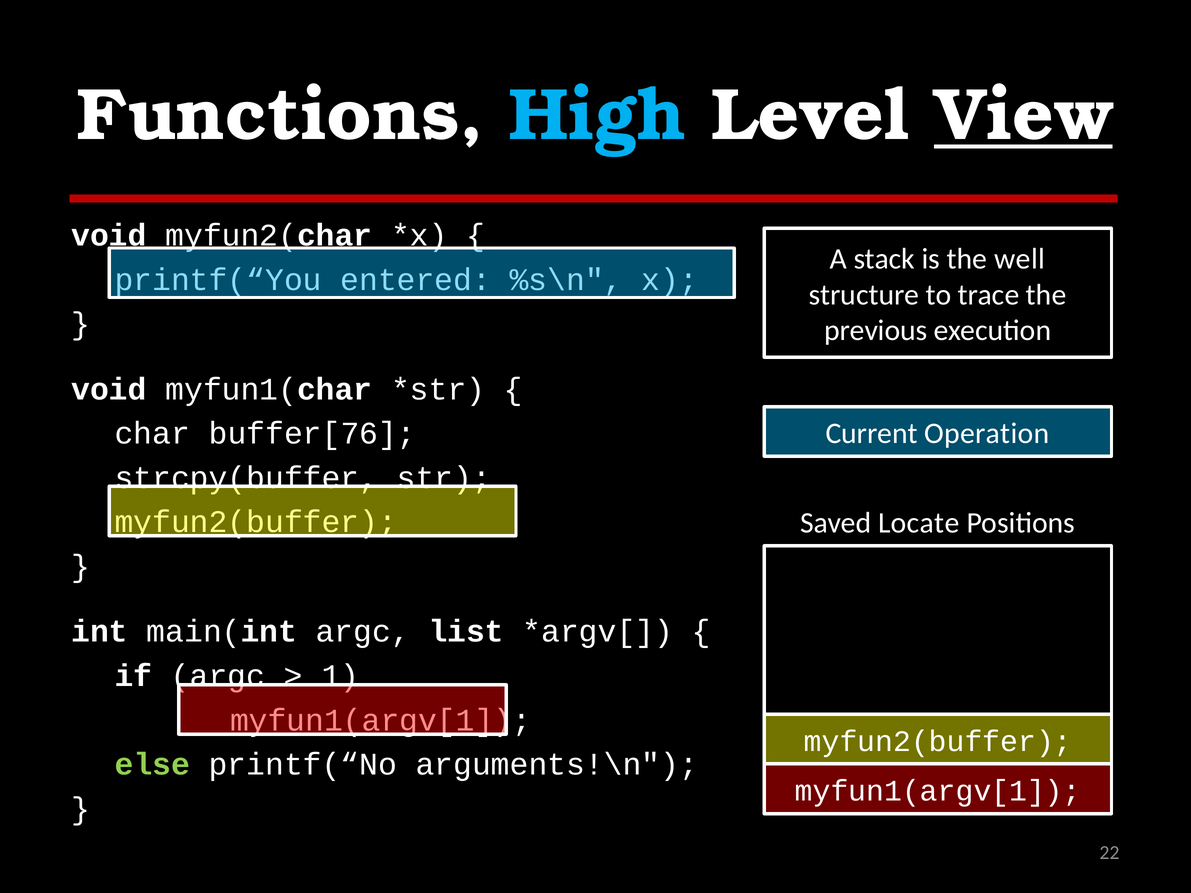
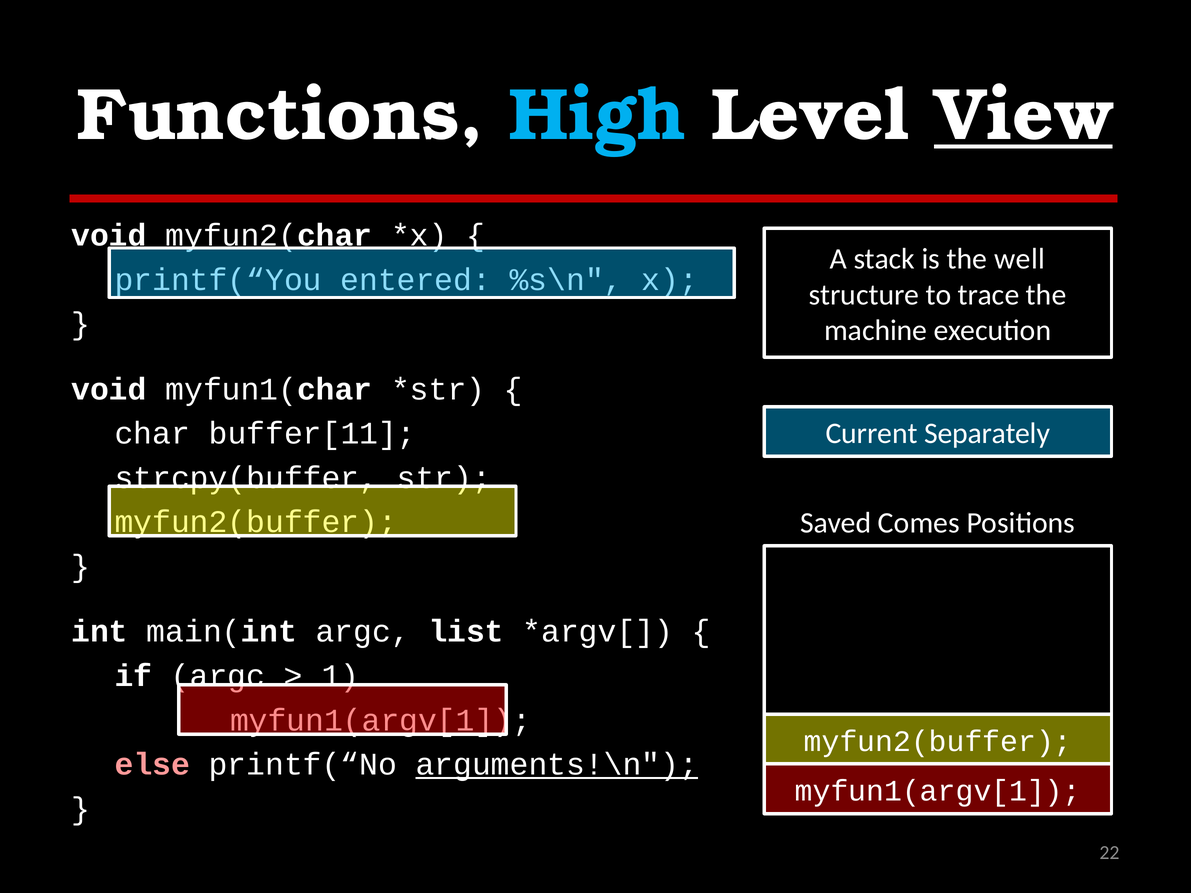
previous: previous -> machine (876, 331)
Operation: Operation -> Separately (987, 434)
buffer[76: buffer[76 -> buffer[11 (312, 434)
Locate: Locate -> Comes (919, 523)
else colour: light green -> pink (152, 765)
arguments!\n underline: none -> present (557, 765)
